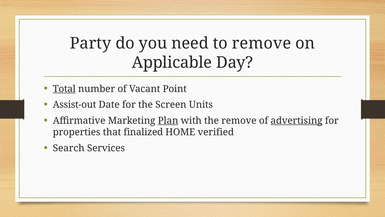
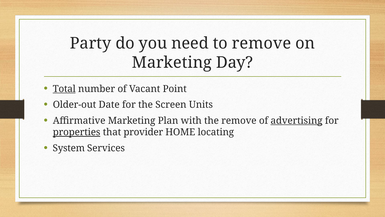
Applicable: Applicable -> Marketing (172, 62)
Assist-out: Assist-out -> Older-out (75, 105)
Plan underline: present -> none (168, 120)
properties underline: none -> present (77, 132)
finalized: finalized -> provider (143, 132)
verified: verified -> locating (216, 132)
Search: Search -> System (69, 148)
